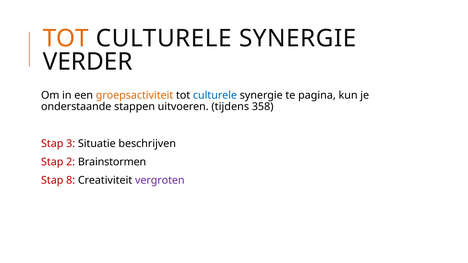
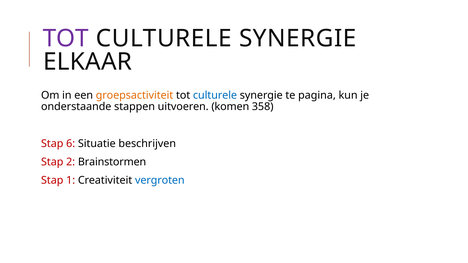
TOT colour: orange -> purple (66, 39)
VERDER: VERDER -> ELKAAR (88, 62)
tijdens: tijdens -> komen (230, 107)
3: 3 -> 6 (71, 144)
8: 8 -> 1 (71, 180)
vergroten colour: purple -> blue (160, 180)
